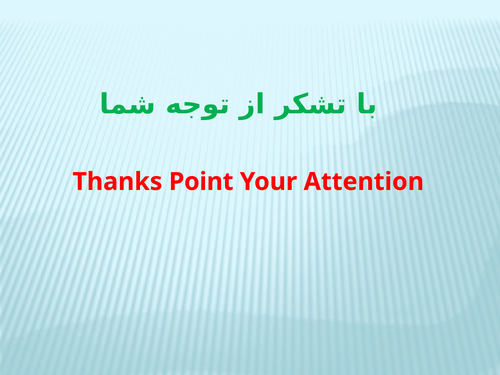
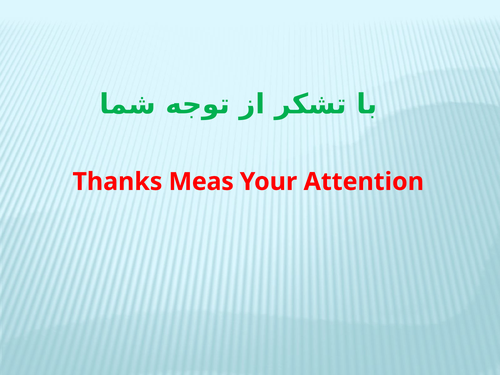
Point: Point -> Meas (201, 182)
